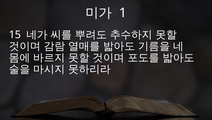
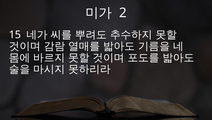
1: 1 -> 2 (123, 13)
